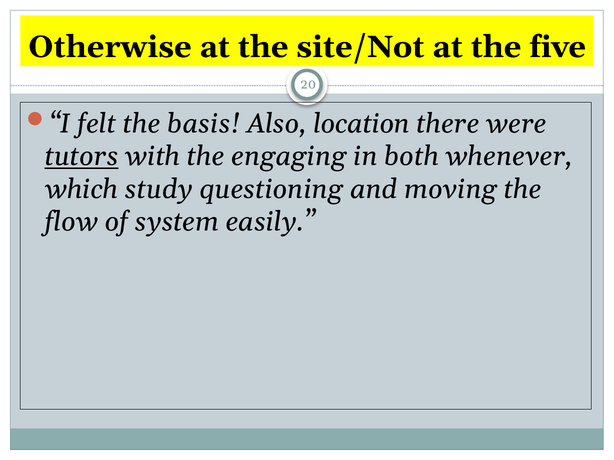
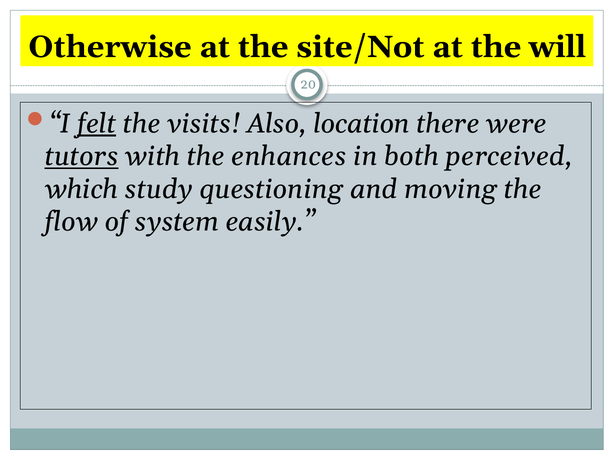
five: five -> will (557, 47)
felt underline: none -> present (97, 124)
basis: basis -> visits (204, 124)
engaging: engaging -> enhances (289, 157)
whenever: whenever -> perceived (509, 157)
